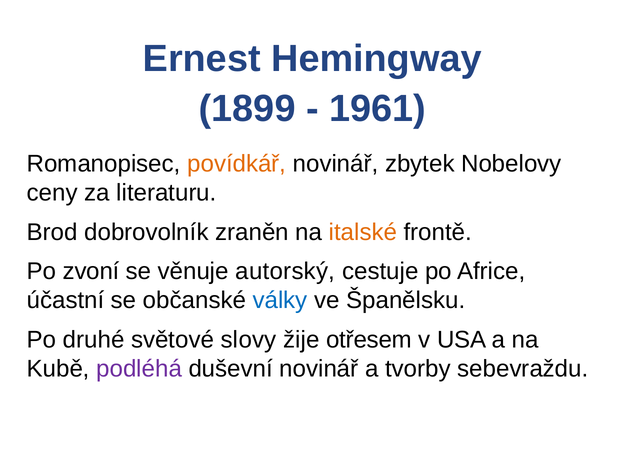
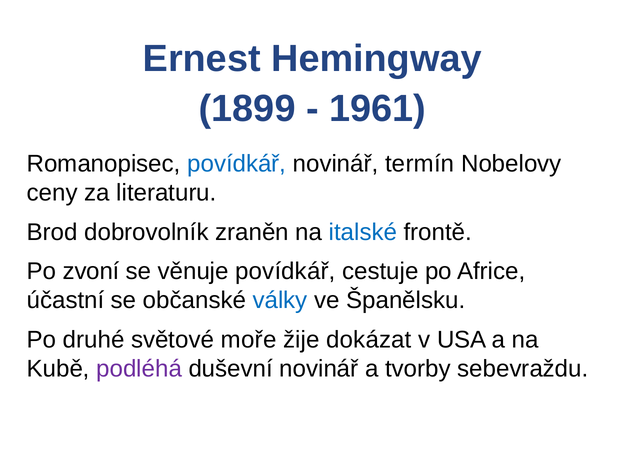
povídkář colour: orange -> blue (237, 164)
zbytek: zbytek -> termín (420, 164)
italské colour: orange -> blue (363, 232)
věnuje autorský: autorský -> povídkář (285, 271)
slovy: slovy -> moře (249, 340)
otřesem: otřesem -> dokázat (369, 340)
